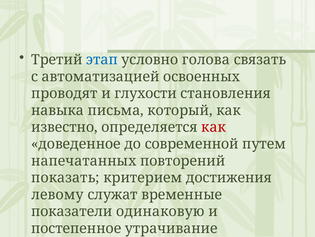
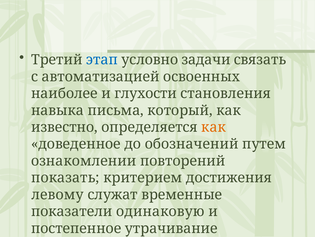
голова: голова -> задачи (206, 60)
проводят: проводят -> наиболее (64, 93)
как colour: red -> orange (214, 127)
современной: современной -> обозначений (192, 144)
напечатанных: напечатанных -> ознакомлении (84, 160)
